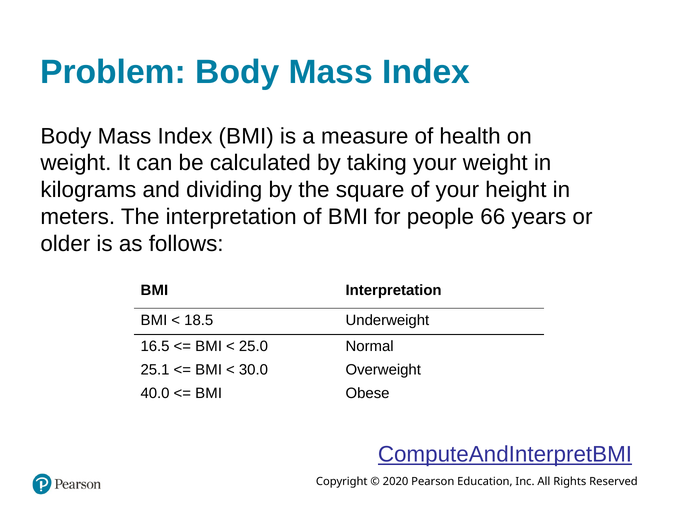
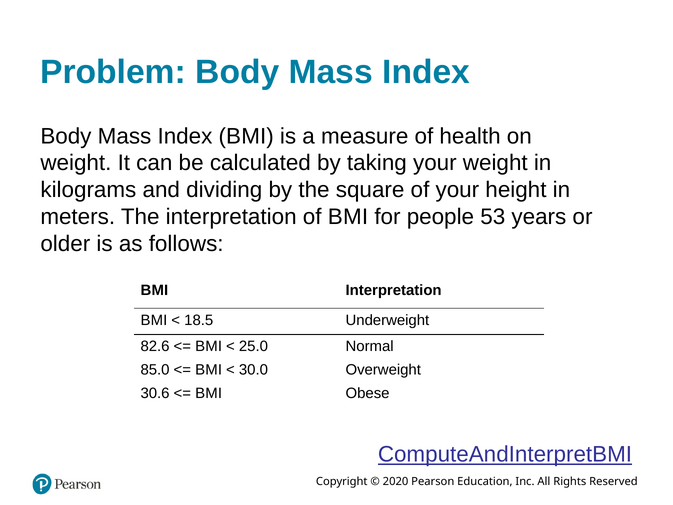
66: 66 -> 53 (493, 217)
16.5: 16.5 -> 82.6 (155, 346)
25.1: 25.1 -> 85.0 (155, 370)
40.0: 40.0 -> 30.6 (155, 393)
